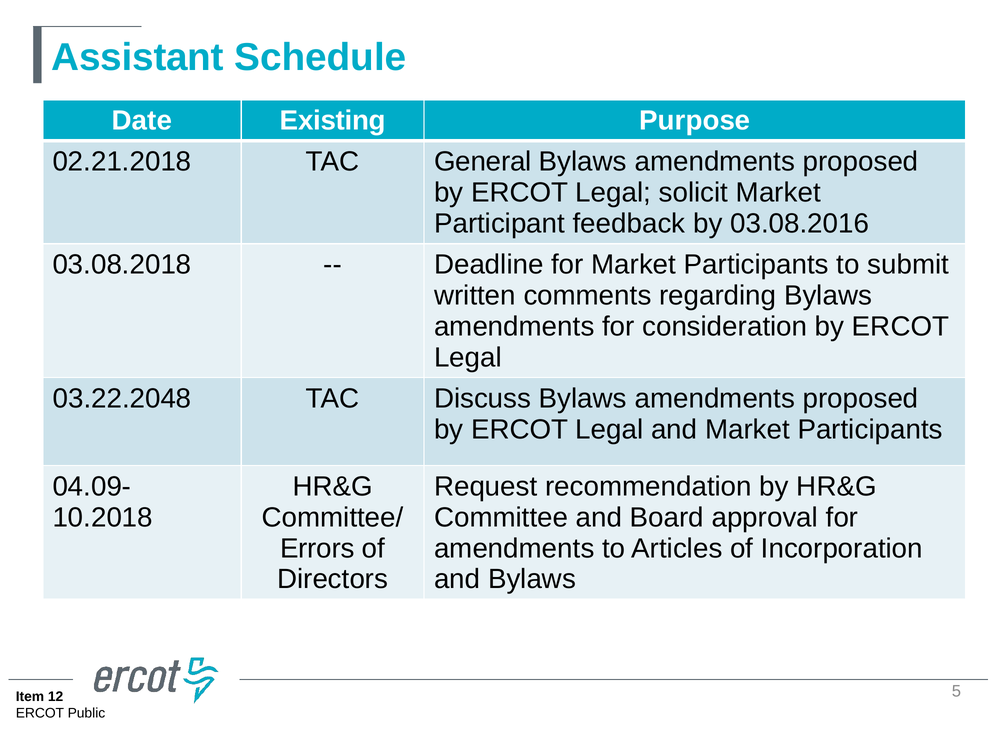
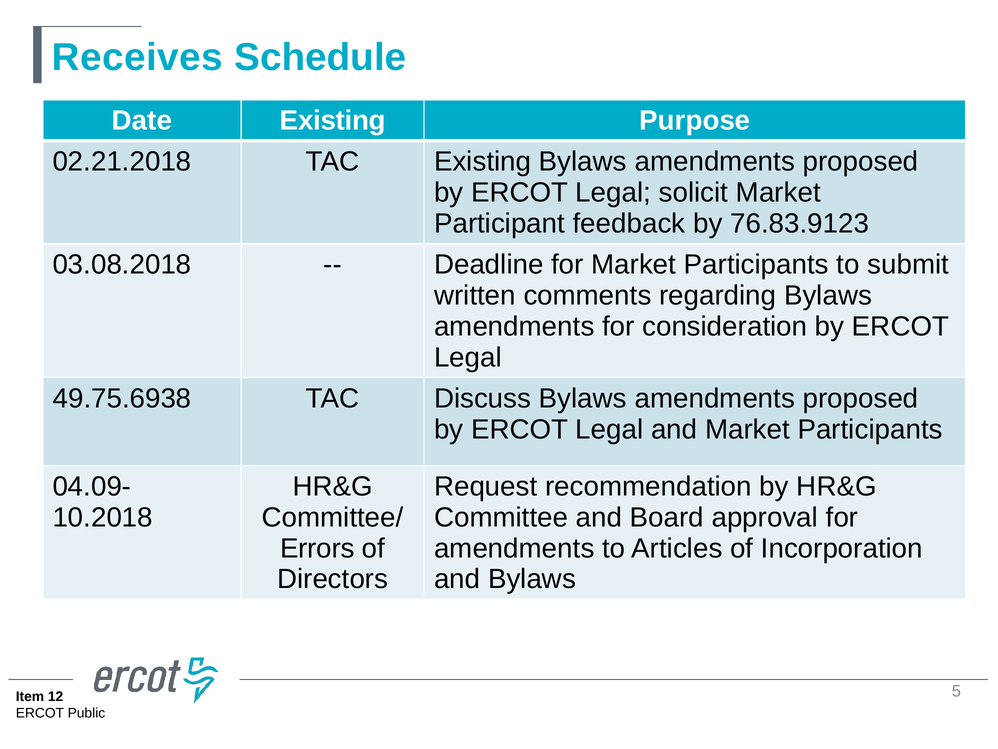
Assistant: Assistant -> Receives (137, 58)
TAC General: General -> Existing (483, 162)
03.08.2016: 03.08.2016 -> 76.83.9123 (800, 224)
03.22.2048: 03.22.2048 -> 49.75.6938 (122, 398)
